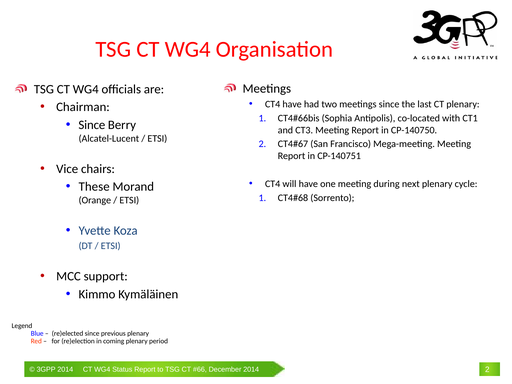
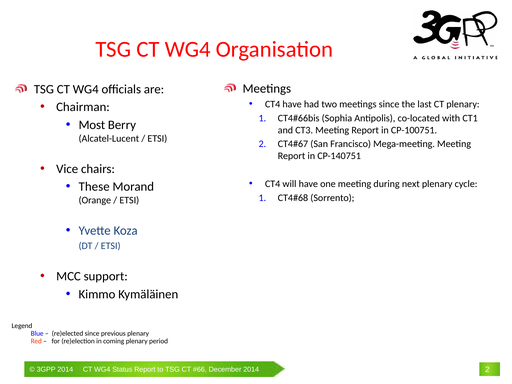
Since: Since -> Most (92, 125)
CP-140750: CP-140750 -> CP-100751 (414, 130)
